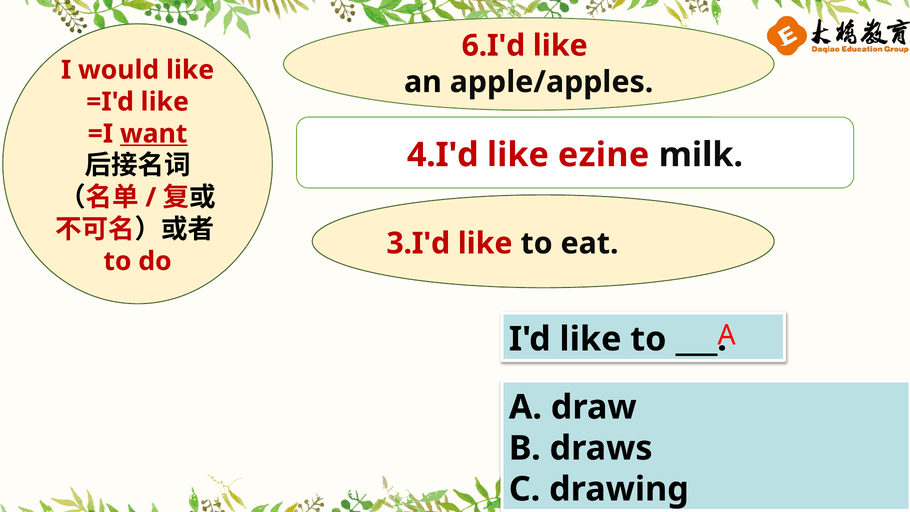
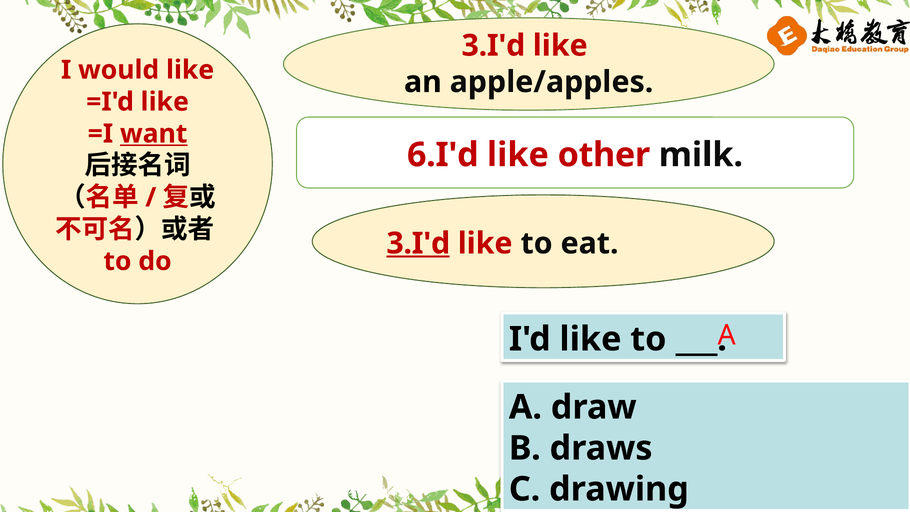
6.I'd: 6.I'd -> 3.I'd (493, 46)
4.I'd: 4.I'd -> 6.I'd (443, 155)
ezine: ezine -> other (604, 155)
3.I'd underline: none -> present (418, 243)
